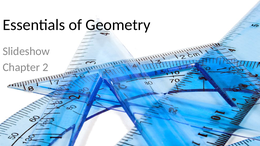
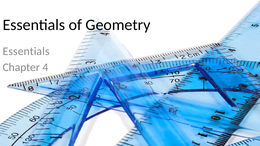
Slideshow: Slideshow -> Essentials (26, 51)
2: 2 -> 4 (45, 67)
